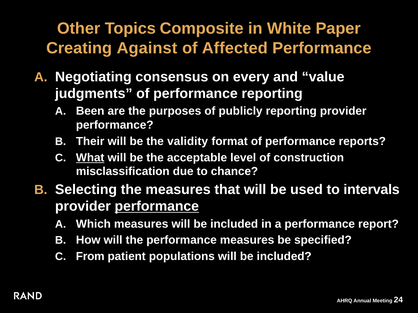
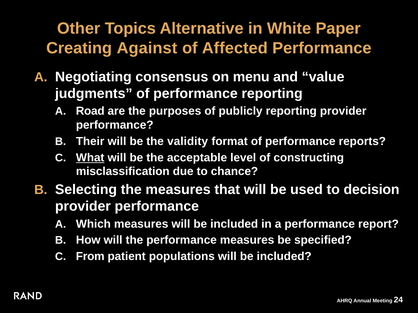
Composite: Composite -> Alternative (202, 29)
every: every -> menu (251, 77)
Been: Been -> Road (90, 111)
construction: construction -> constructing (309, 158)
intervals: intervals -> decision (372, 190)
performance underline: present -> none (157, 207)
